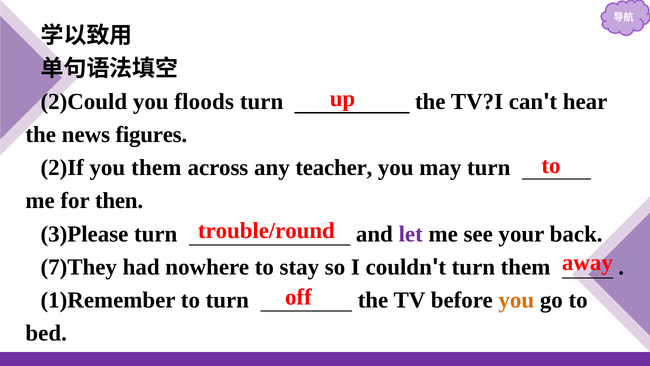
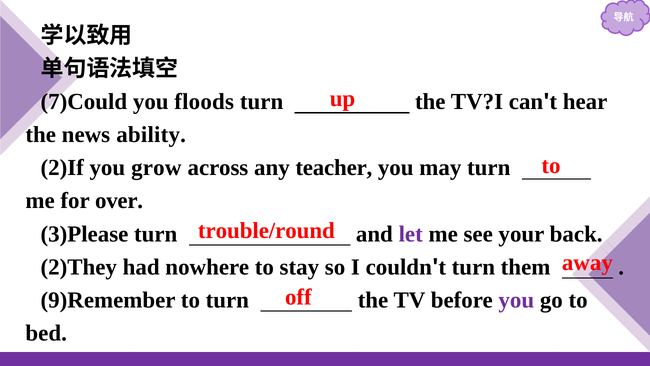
2)Could: 2)Could -> 7)Could (84, 102)
figures: figures -> ability (151, 135)
you them: them -> grow (156, 168)
then: then -> over (119, 201)
7)They: 7)They -> 2)They (79, 267)
1)Remember: 1)Remember -> 9)Remember (108, 300)
you colour: orange -> purple (516, 300)
